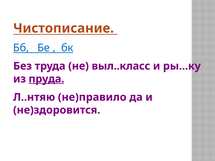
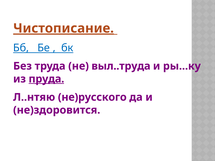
Чистописание underline: none -> present (64, 28)
выл..класс: выл..класс -> выл..труда (121, 66)
не)правило: не)правило -> не)русского (92, 97)
